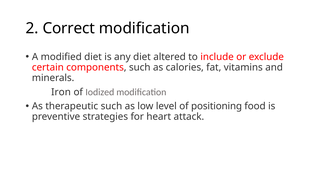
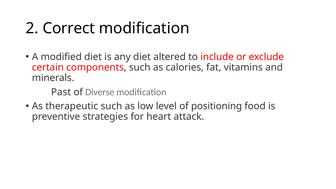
Iron: Iron -> Past (61, 92)
Iodized: Iodized -> Diverse (100, 92)
